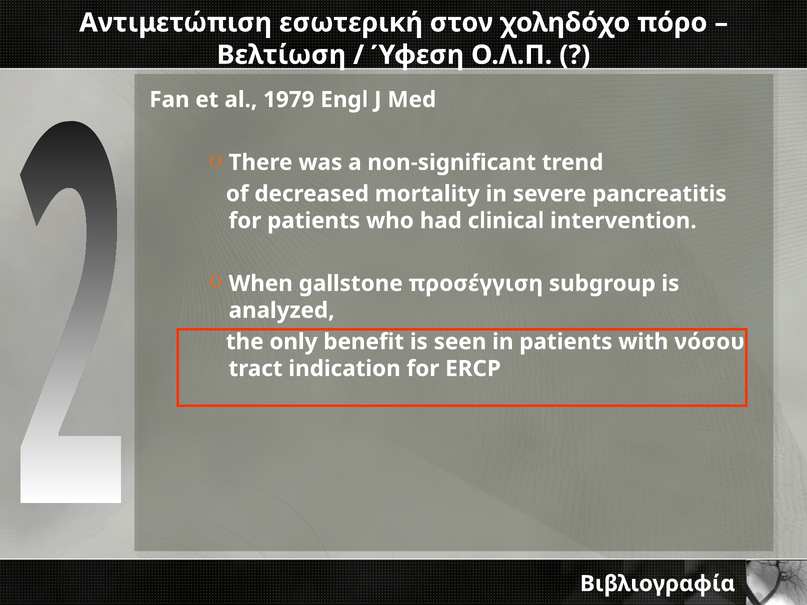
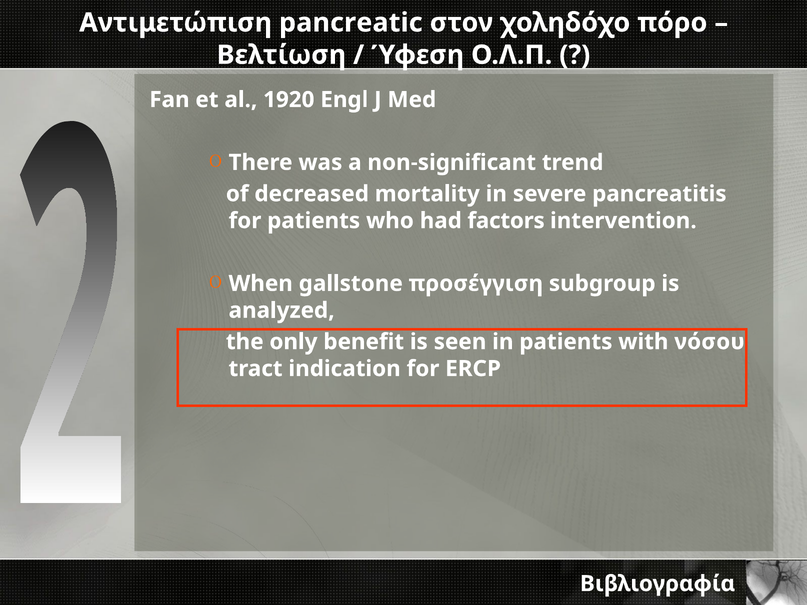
εσωτερική: εσωτερική -> pancreatic (351, 23)
1979: 1979 -> 1920 (289, 100)
clinical: clinical -> factors (506, 221)
